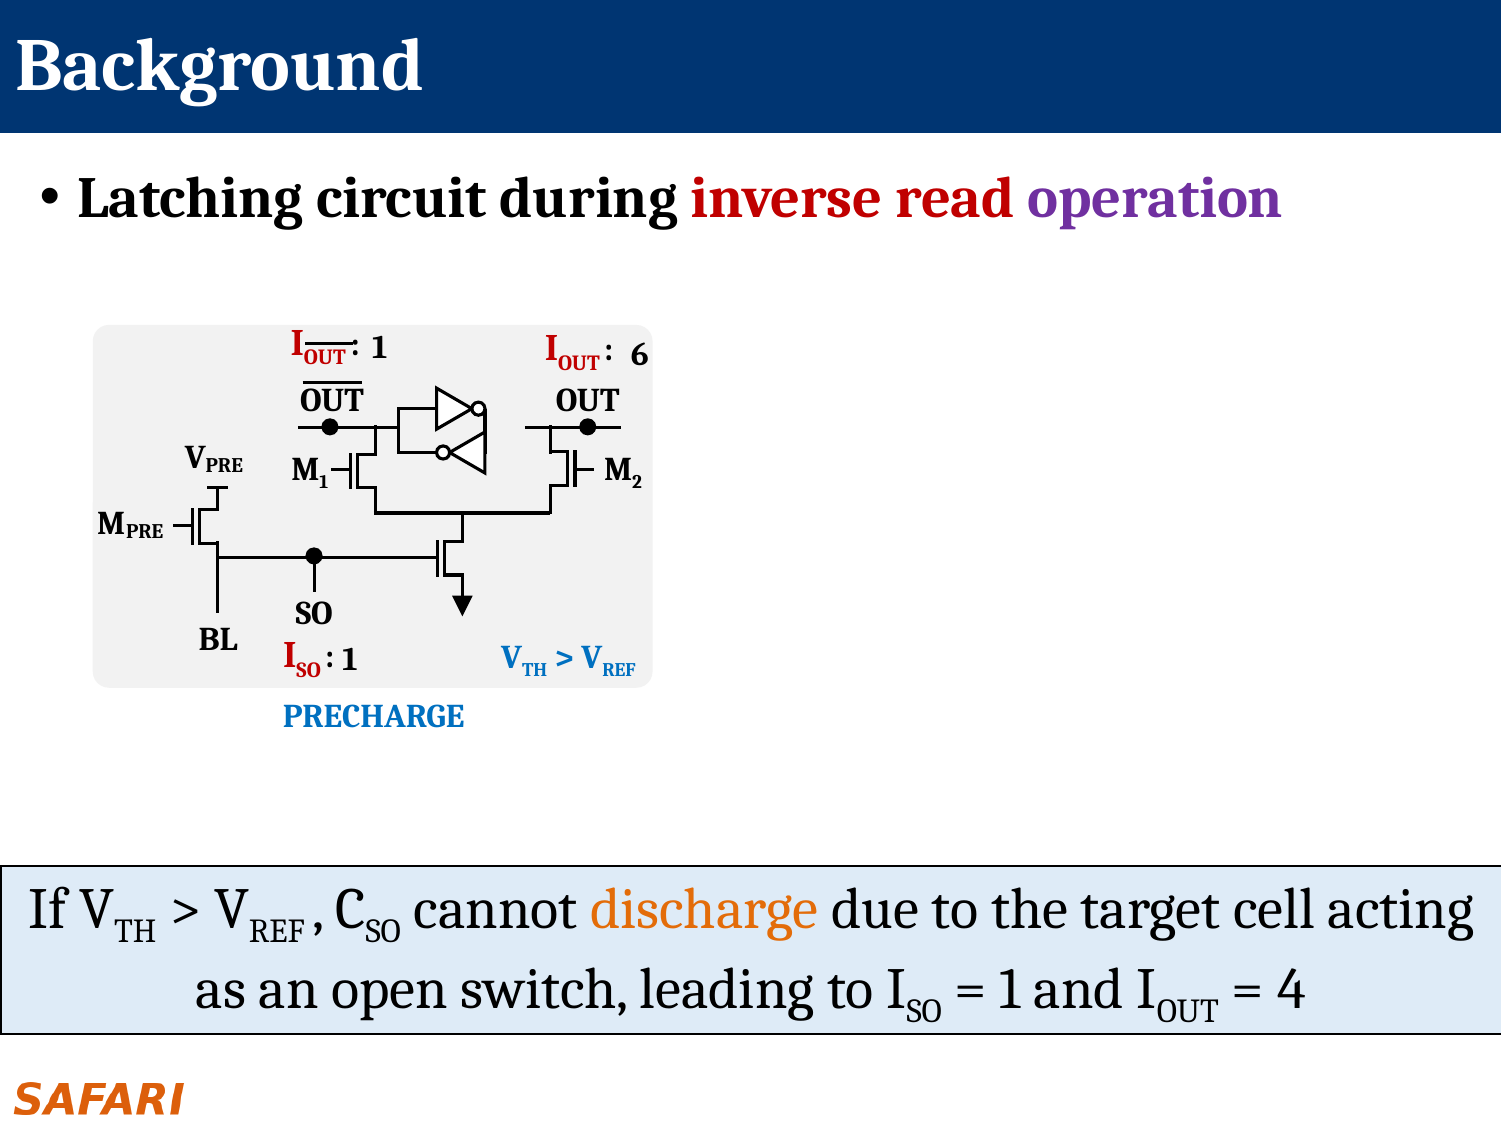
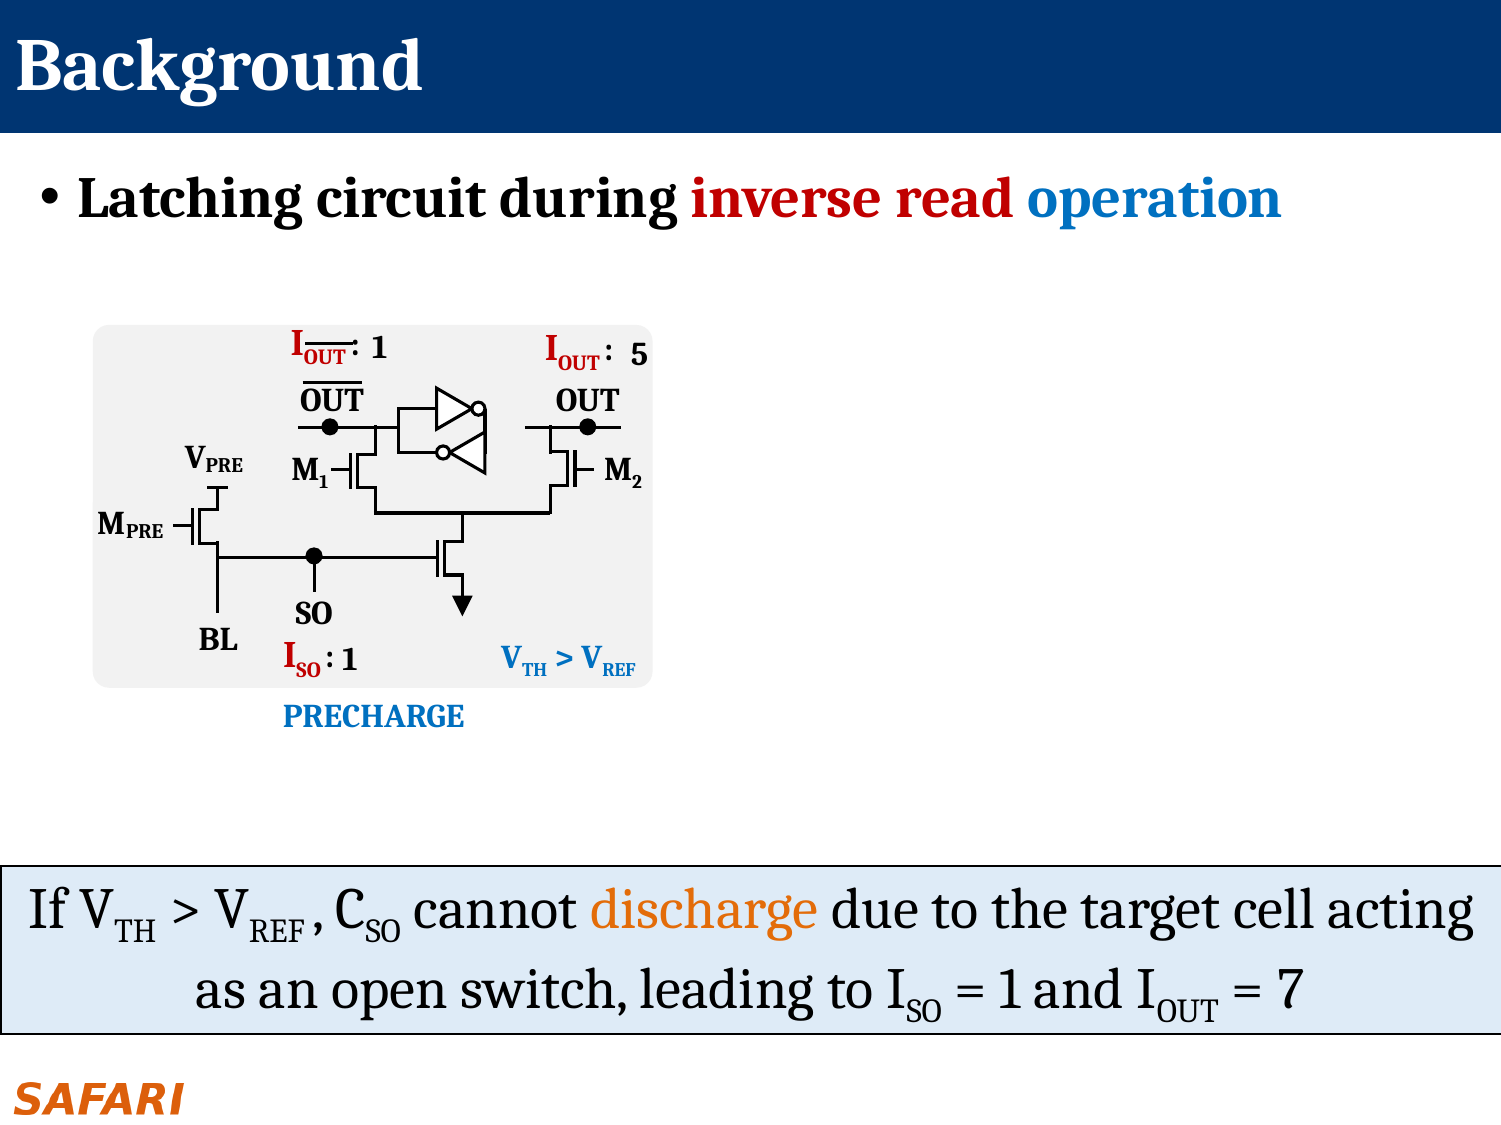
operation colour: purple -> blue (1155, 198)
6: 6 -> 5 (640, 354)
4: 4 -> 7 (1292, 989)
